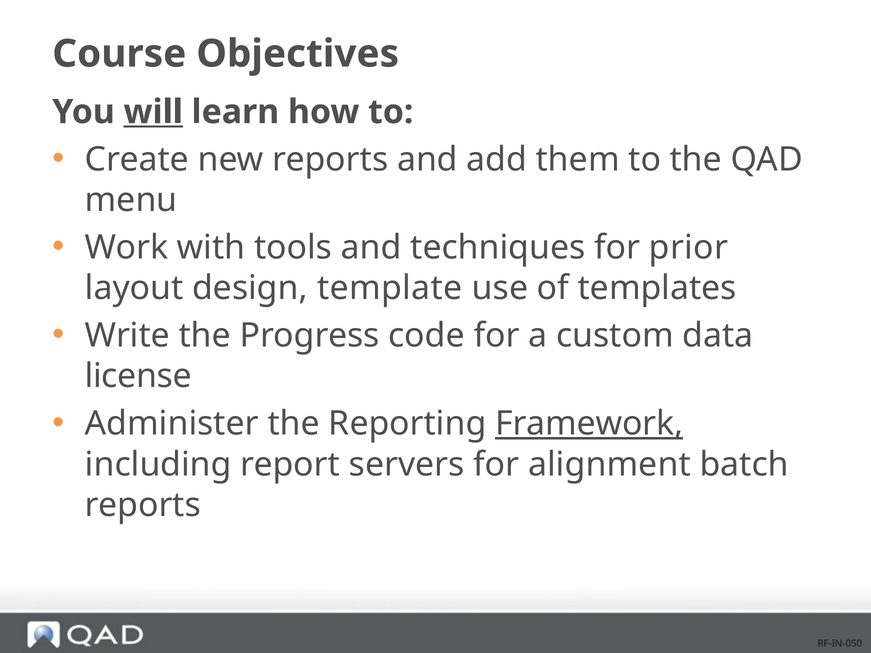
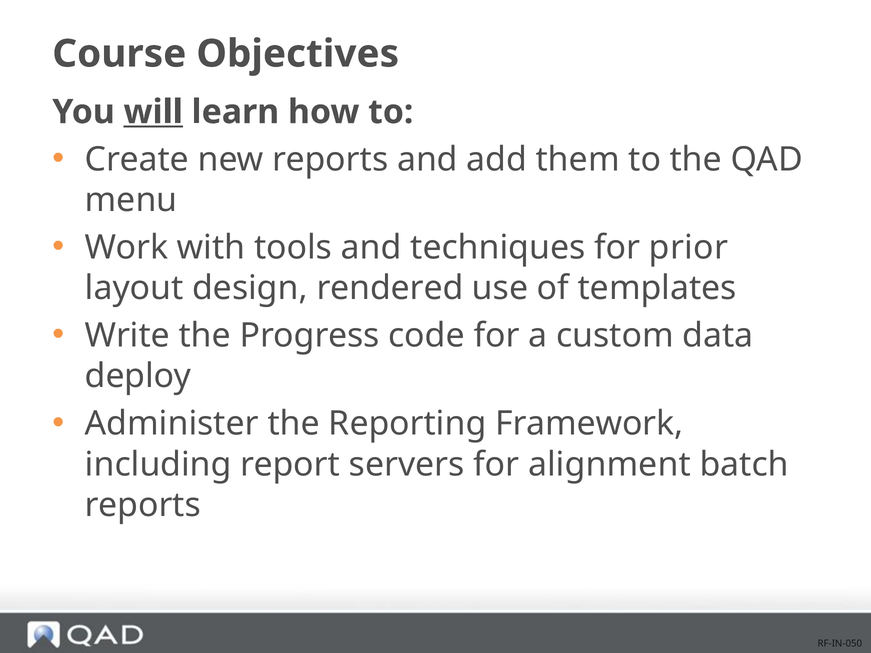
template: template -> rendered (390, 288)
license: license -> deploy (138, 376)
Framework underline: present -> none (589, 424)
